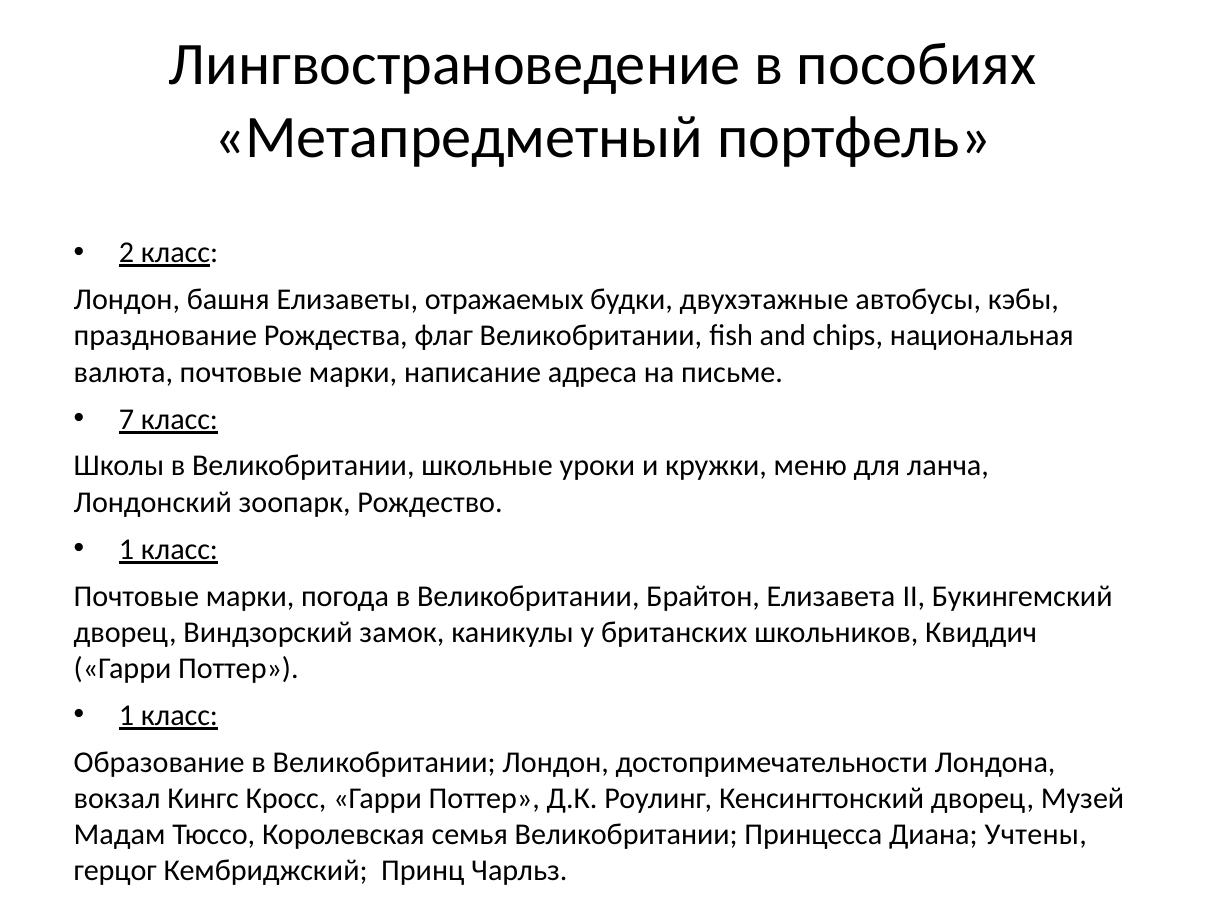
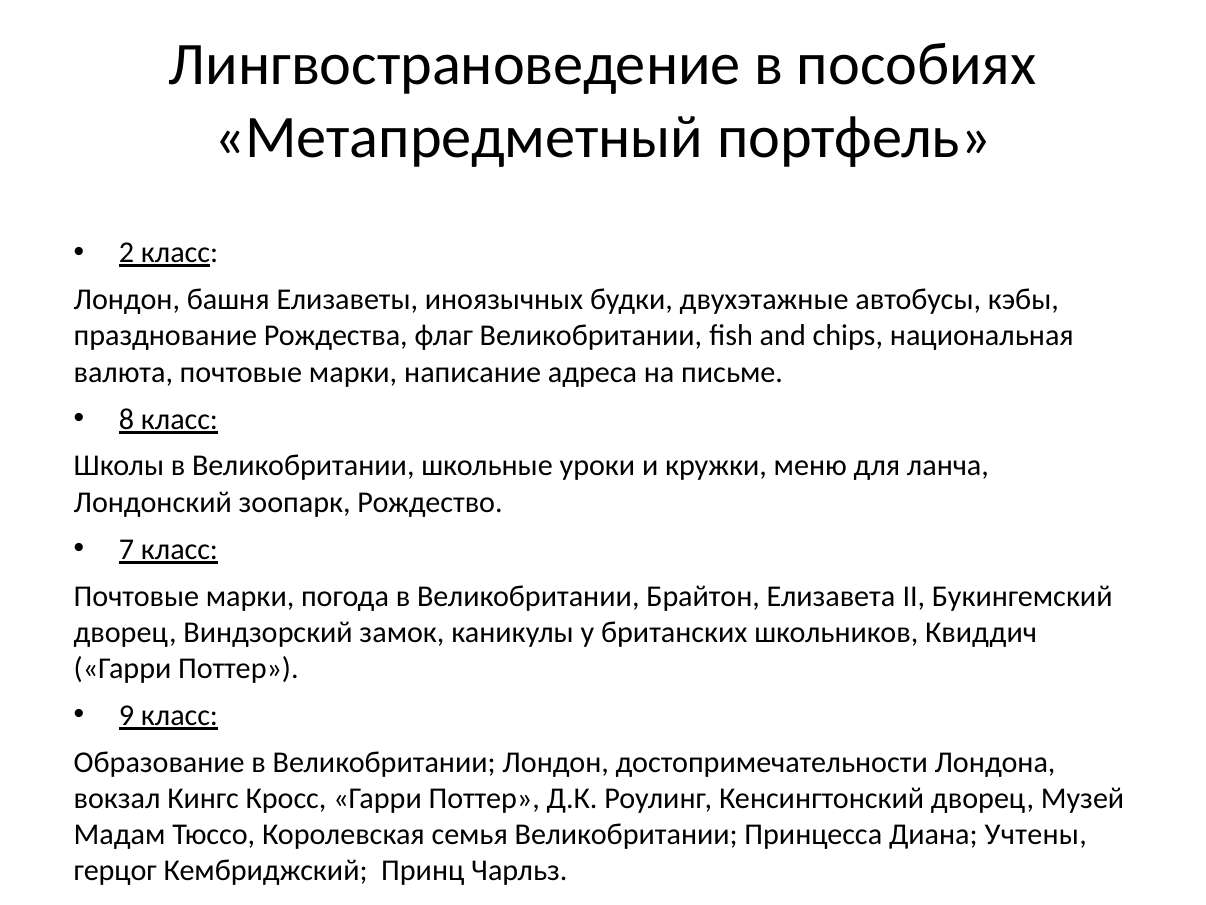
отражаемых: отражаемых -> иноязычных (504, 300)
7: 7 -> 8 (127, 419)
1: 1 -> 7 (127, 549)
1: 1 -> 9 (127, 715)
